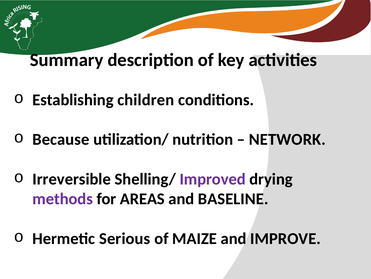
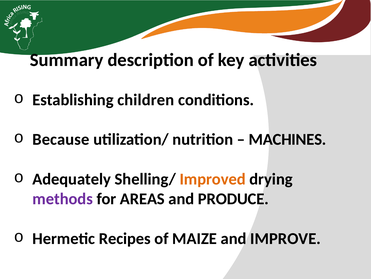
NETWORK: NETWORK -> MACHINES (287, 139)
Irreversible: Irreversible -> Adequately (72, 179)
Improved colour: purple -> orange (213, 179)
BASELINE: BASELINE -> PRODUCE (233, 198)
Serious: Serious -> Recipes (125, 238)
